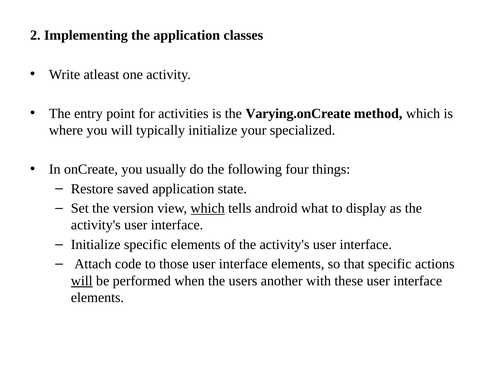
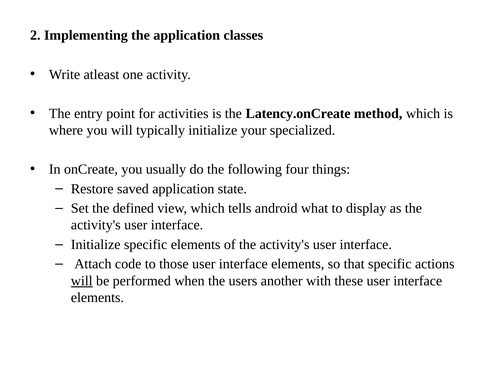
Varying.onCreate: Varying.onCreate -> Latency.onCreate (298, 114)
version: version -> defined (133, 209)
which underline: present -> none (208, 209)
